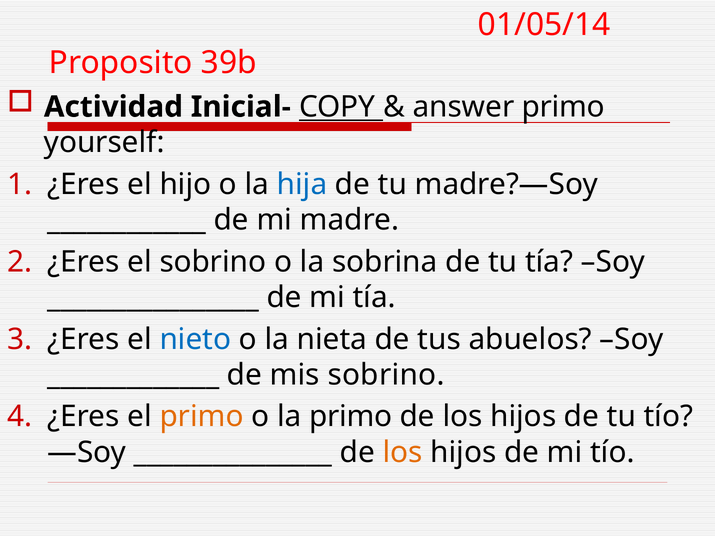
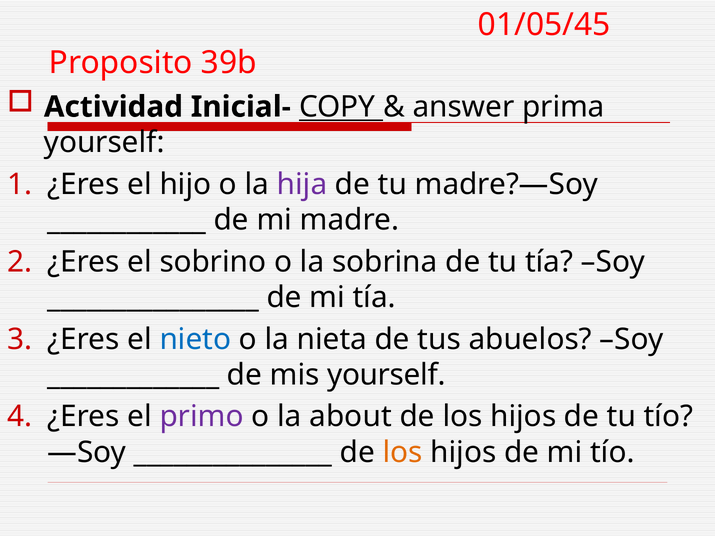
01/05/14: 01/05/14 -> 01/05/45 (544, 25)
answer primo: primo -> prima (563, 107)
hija colour: blue -> purple (302, 184)
mis sobrino: sobrino -> yourself (386, 375)
primo colour: orange -> purple (202, 417)
la primo: primo -> about (351, 417)
